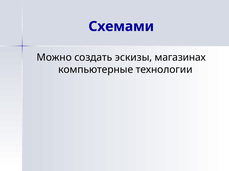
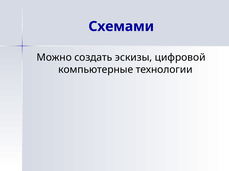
магазинах: магазинах -> цифровой (180, 58)
